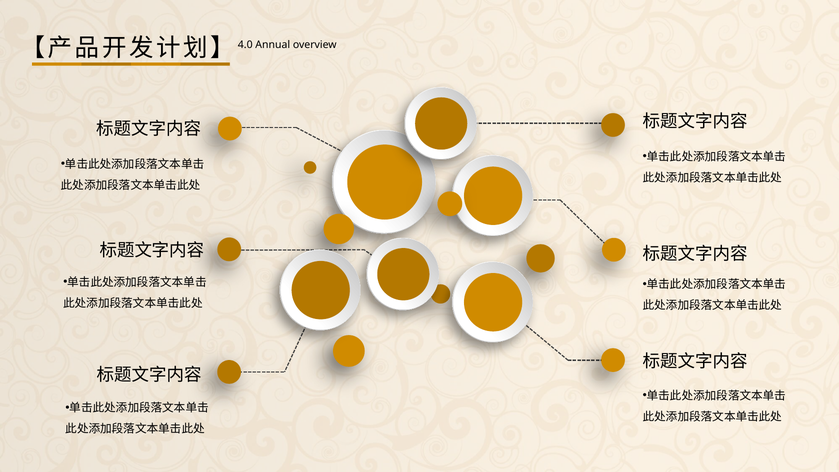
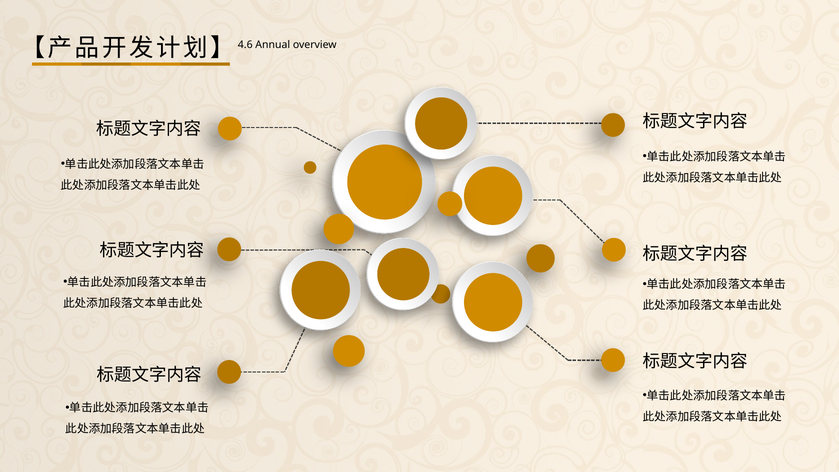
4.0: 4.0 -> 4.6 (245, 45)
